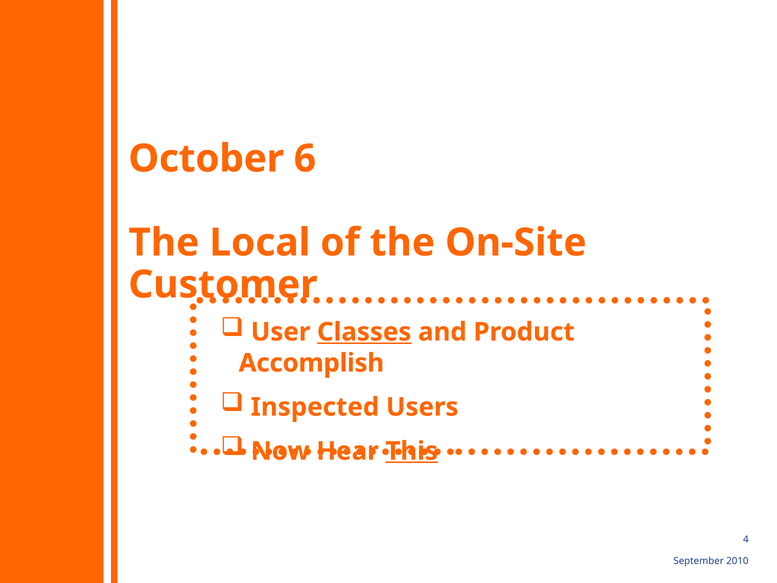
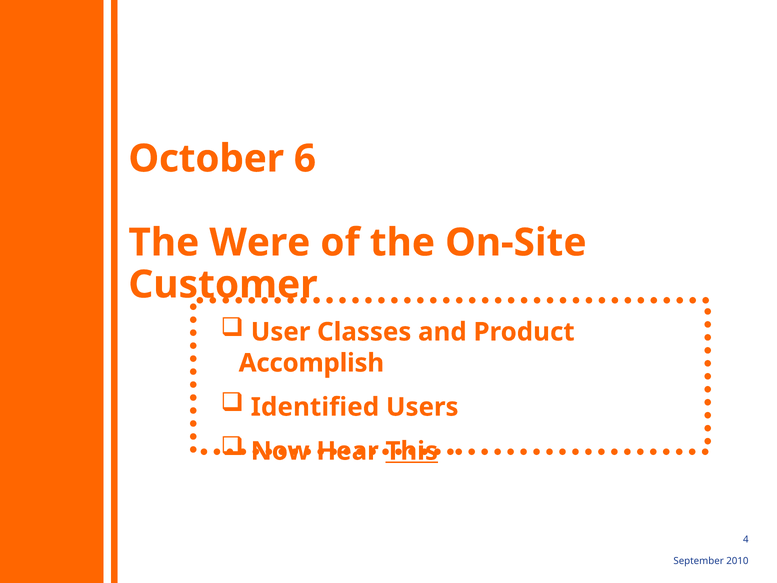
Local: Local -> Were (260, 243)
Classes underline: present -> none (364, 332)
Inspected: Inspected -> Identified (315, 407)
